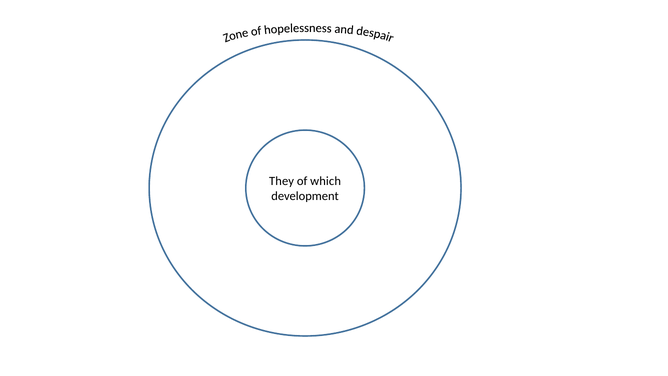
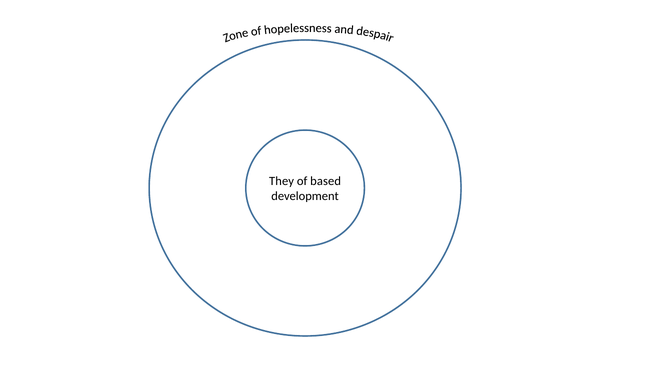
which: which -> based (326, 181)
